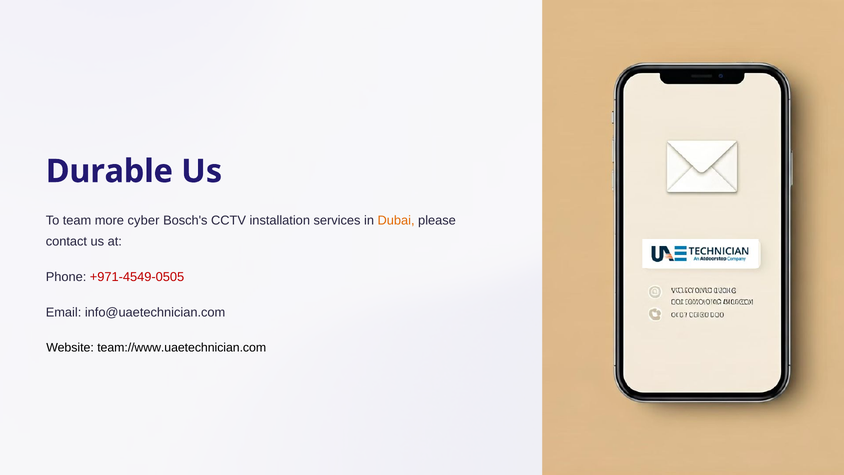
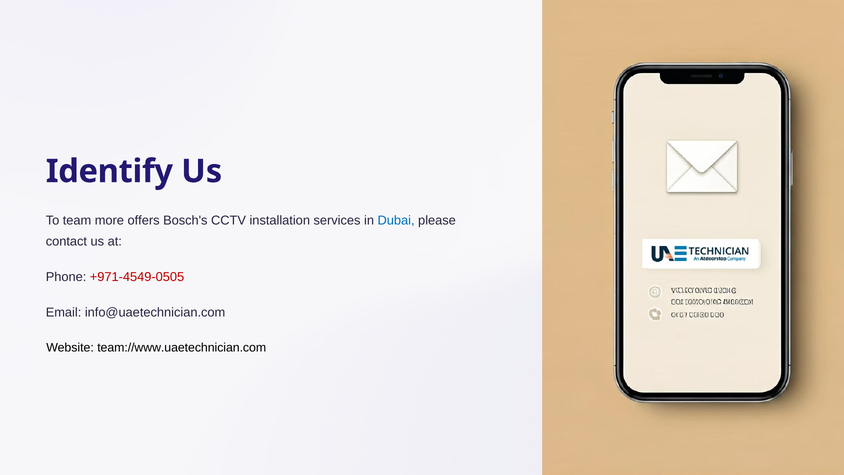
Durable: Durable -> Identify (109, 171)
cyber: cyber -> offers (144, 220)
Dubai colour: orange -> blue (396, 220)
